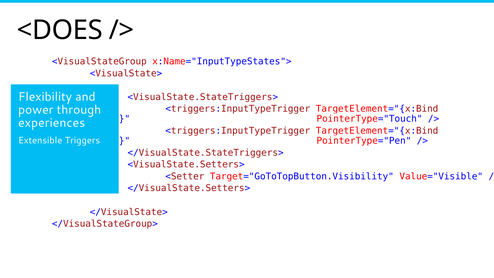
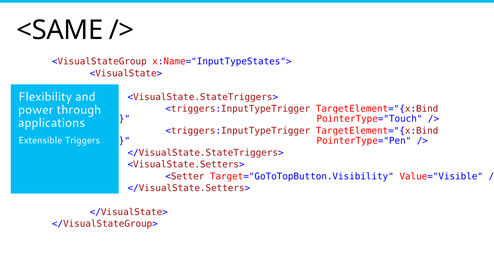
<DOES: <DOES -> <SAME (60, 30)
experiences: experiences -> applications (52, 123)
